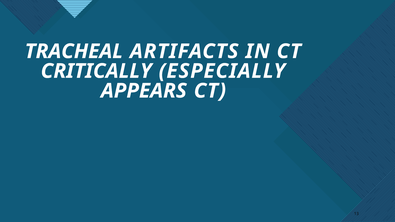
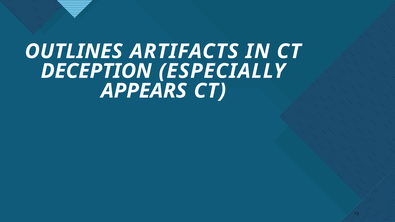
TRACHEAL: TRACHEAL -> OUTLINES (74, 51)
CRITICALLY: CRITICALLY -> DECEPTION (96, 71)
